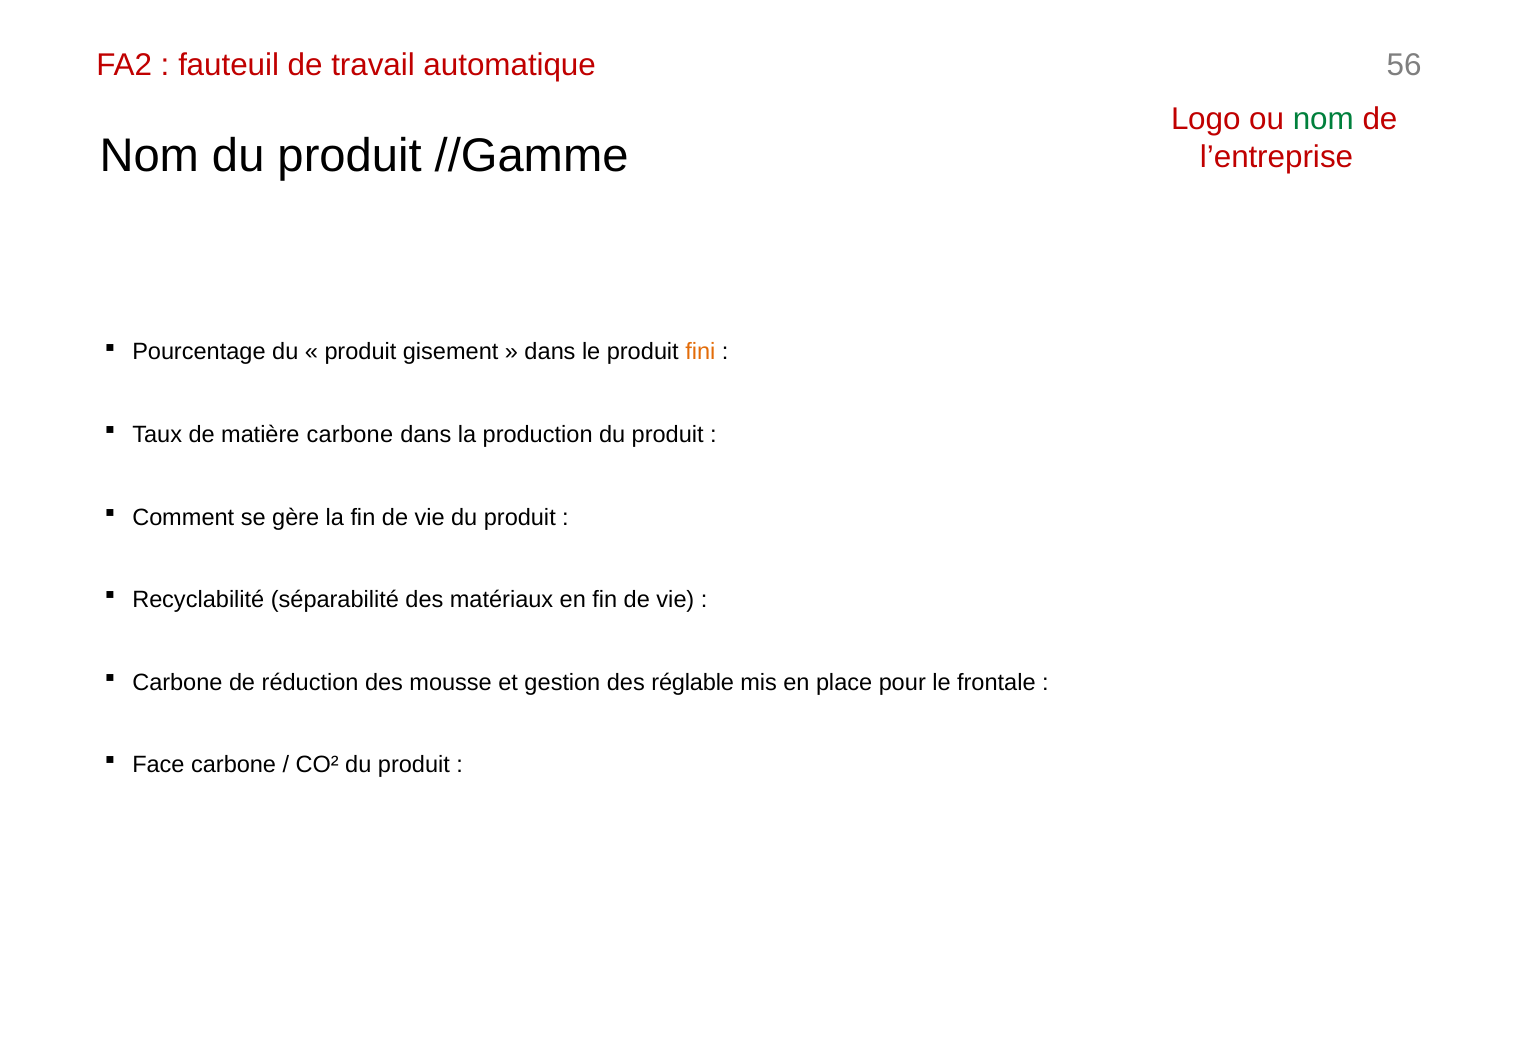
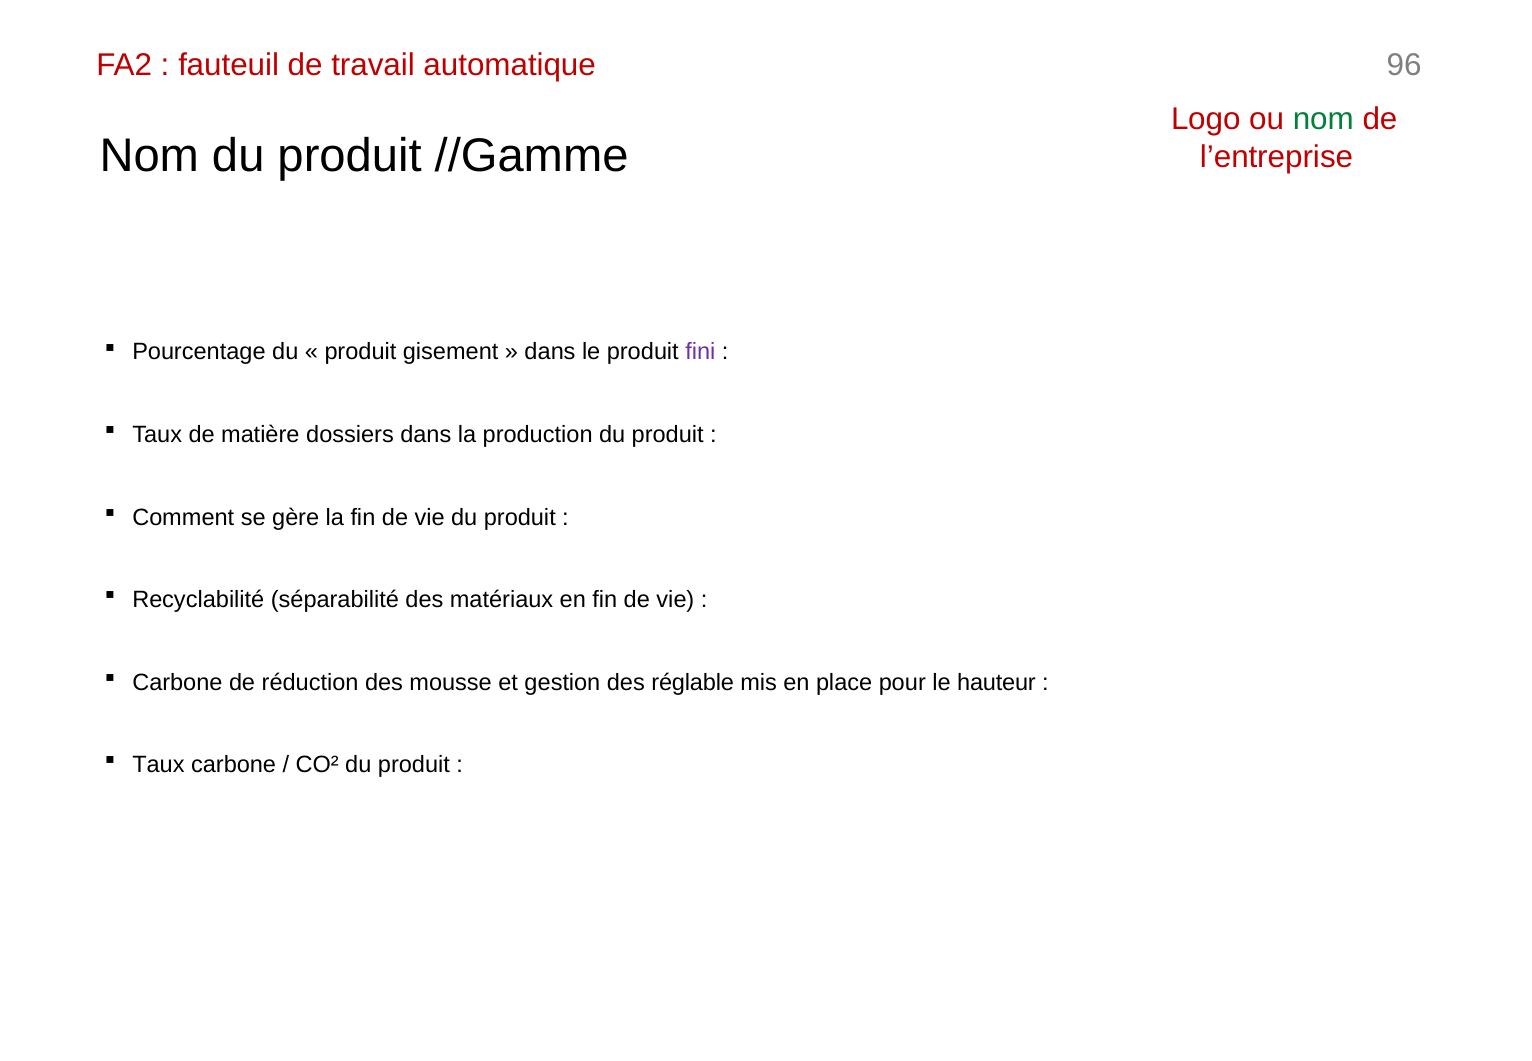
56: 56 -> 96 (1404, 65)
fini colour: orange -> purple (700, 352)
matière carbone: carbone -> dossiers (350, 435)
frontale: frontale -> hauteur (996, 682)
Face: Face -> Taux (158, 765)
